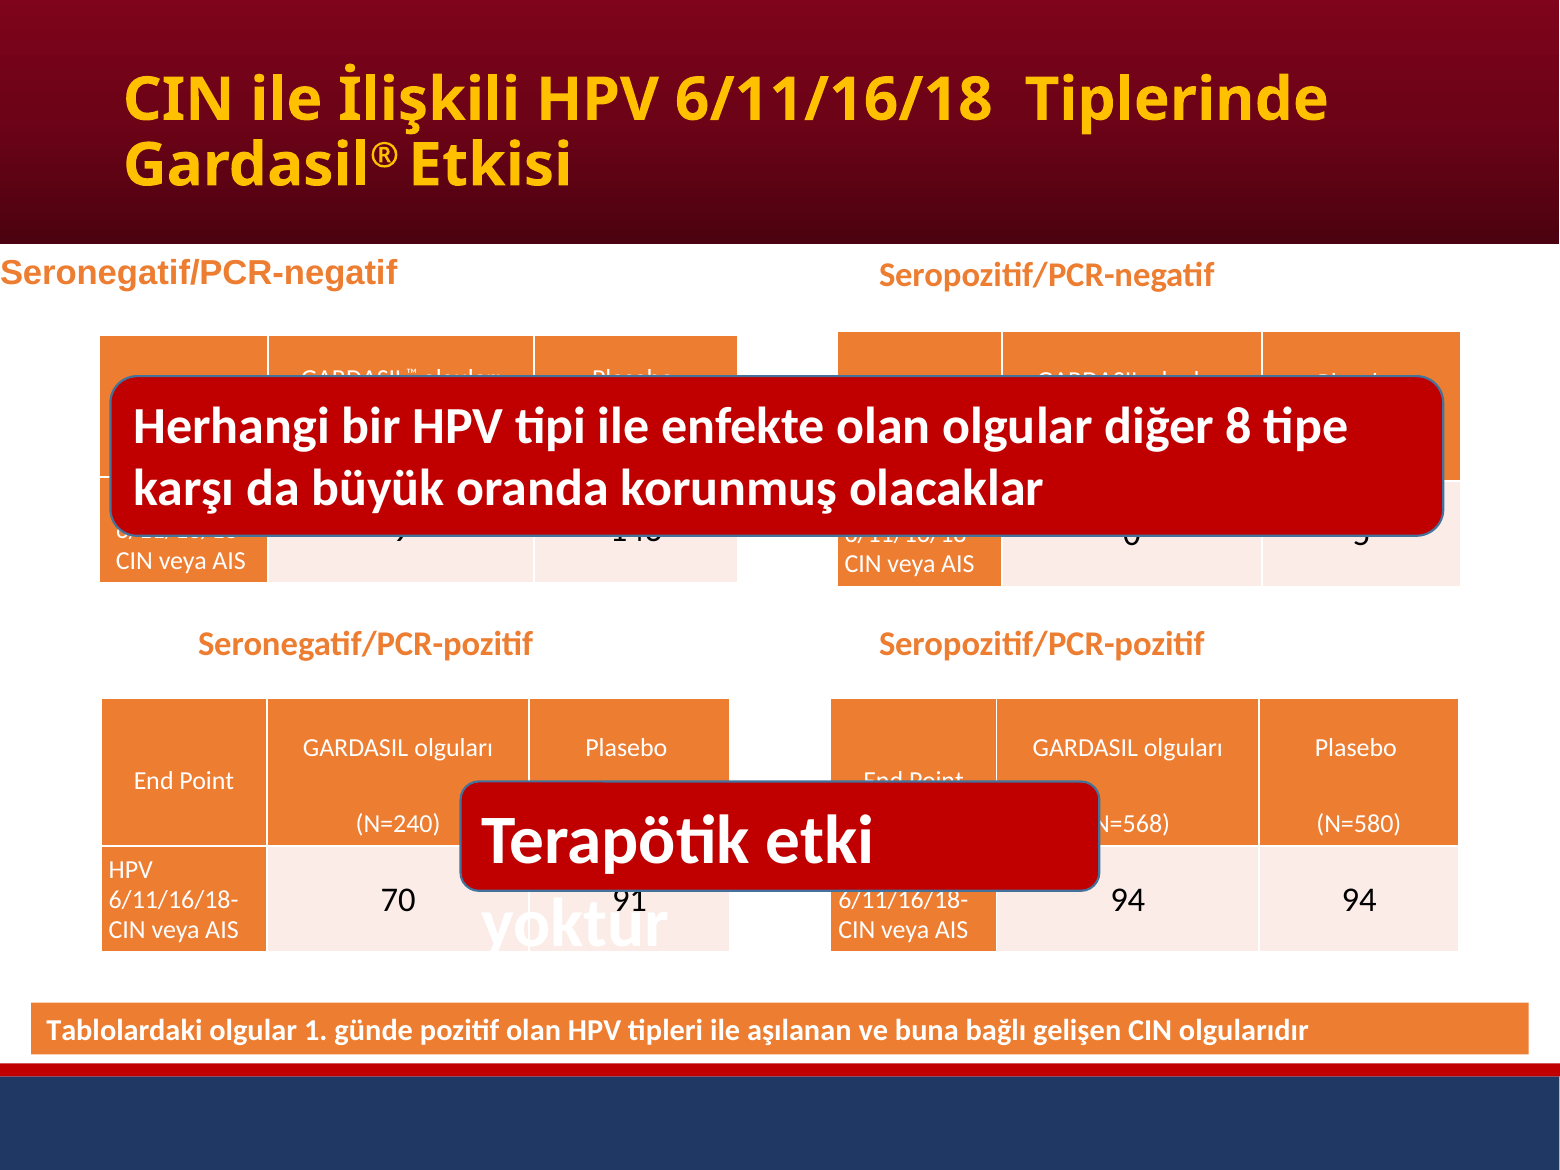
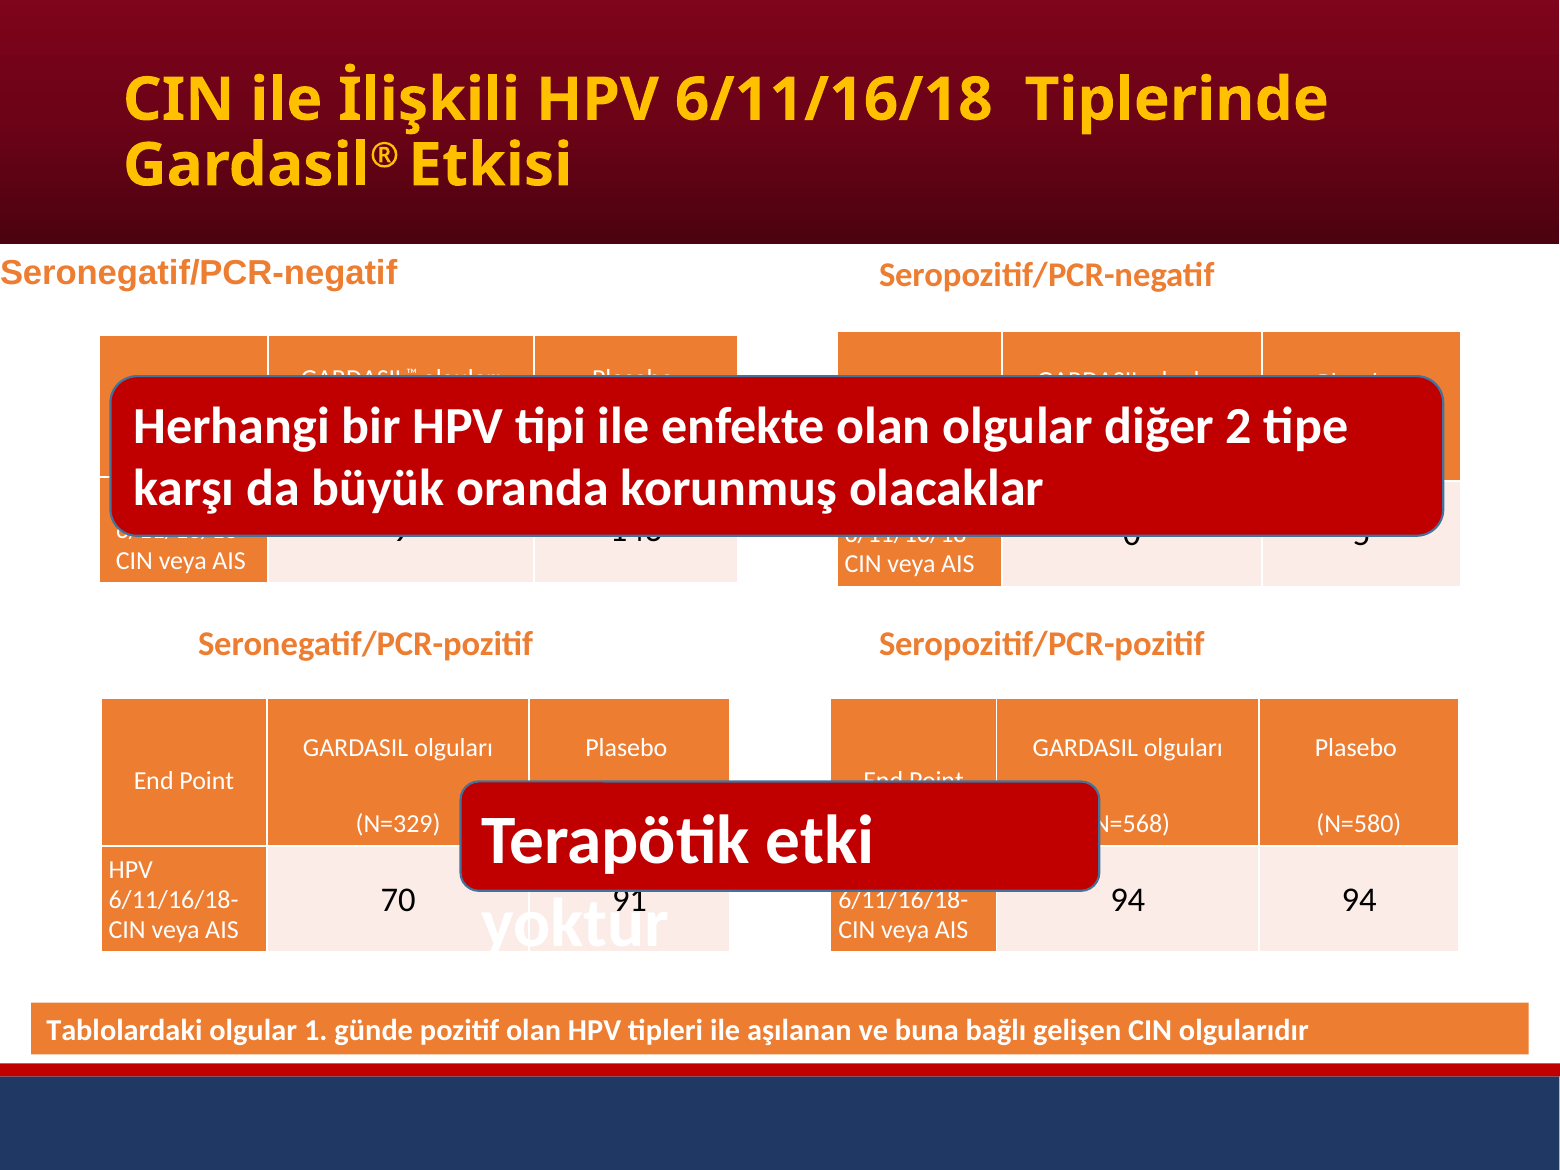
8: 8 -> 2 (1239, 426)
N=240: N=240 -> N=329 (398, 824)
